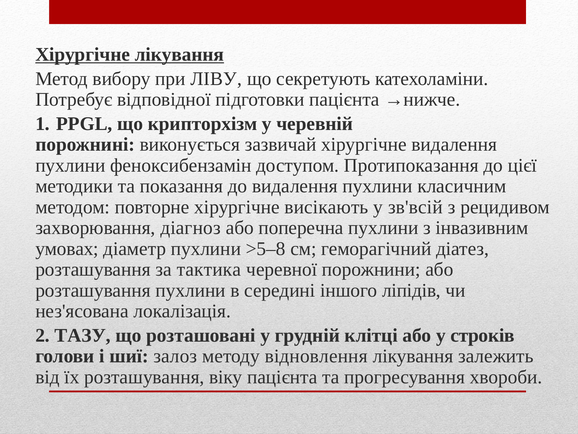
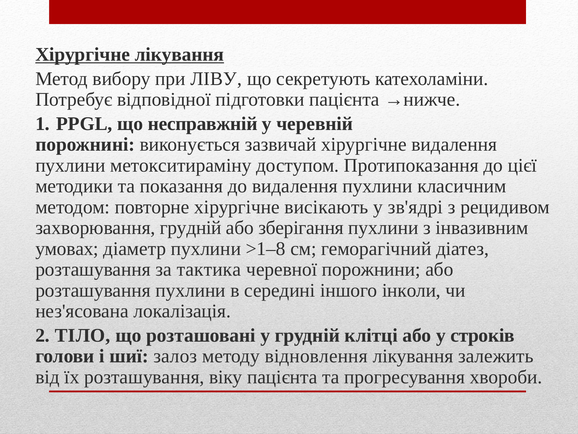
крипторхізм: крипторхізм -> несправжній (203, 124)
феноксибензамін: феноксибензамін -> метокситираміну (181, 165)
зв'всій: зв'всій -> зв'ядрі (415, 207)
захворювання діагноз: діагноз -> грудній (191, 228)
поперечна: поперечна -> зберігання (301, 228)
>5–8: >5–8 -> >1–8 (266, 248)
ліпідів: ліпідів -> інколи (411, 290)
ТАЗУ: ТАЗУ -> ТІЛО (83, 335)
